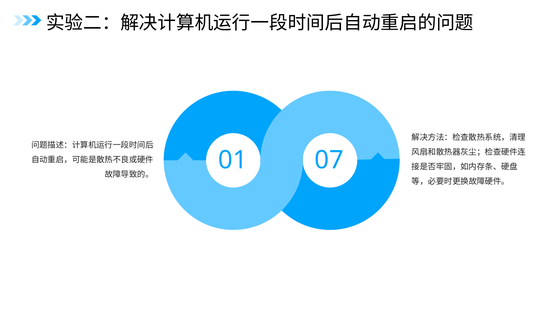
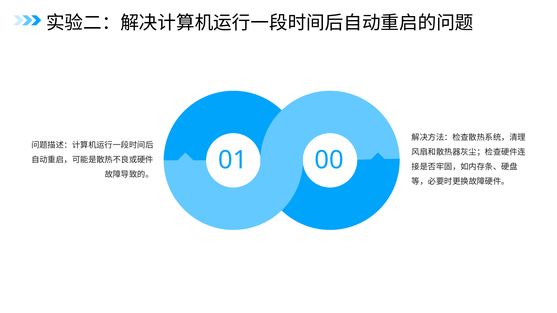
07: 07 -> 00 (329, 160)
